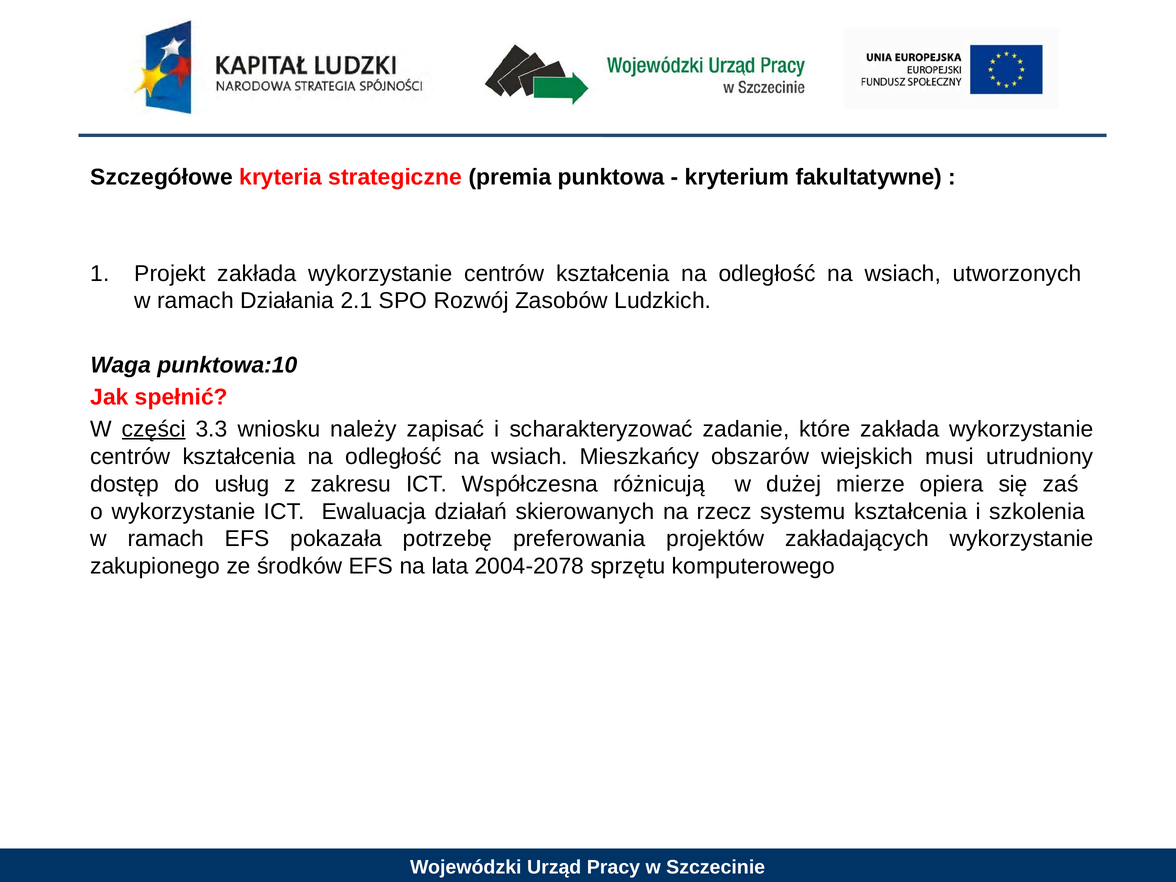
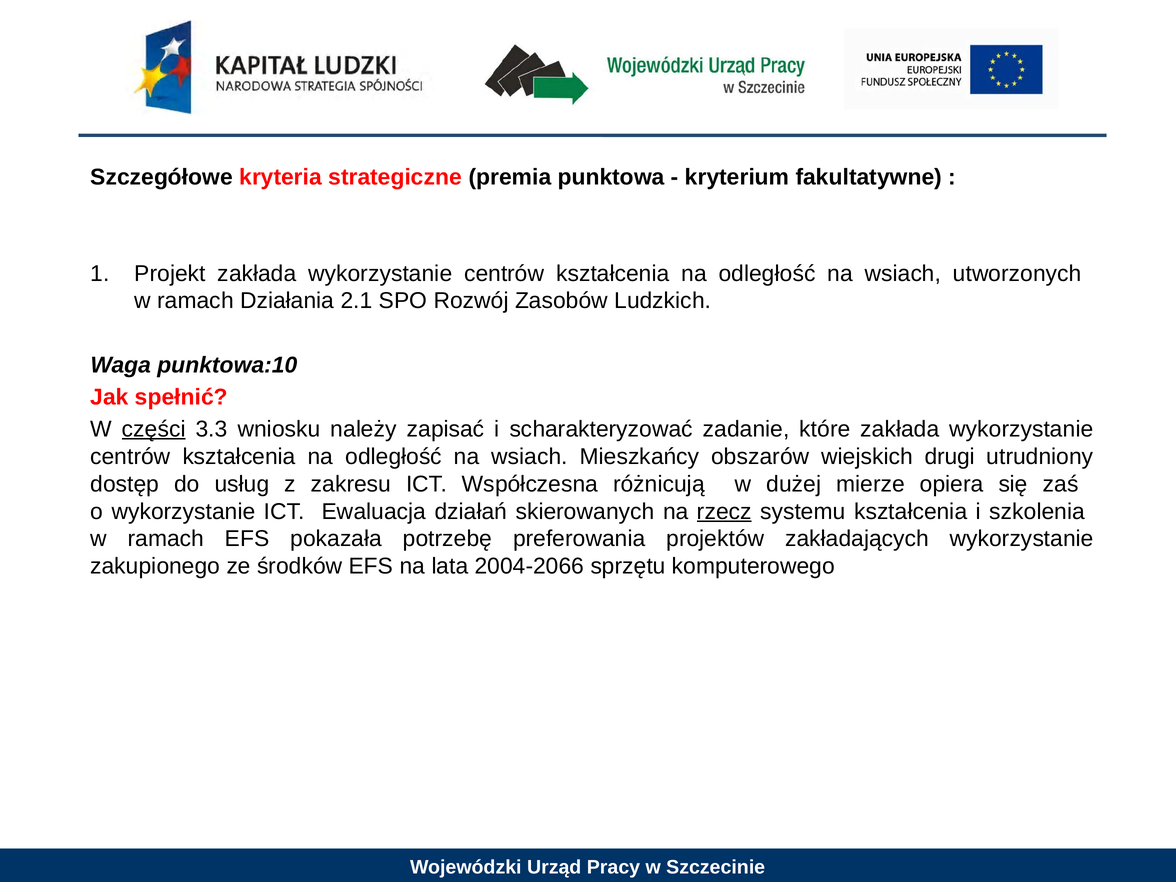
musi: musi -> drugi (950, 457)
rzecz underline: none -> present (724, 511)
2004-2078: 2004-2078 -> 2004-2066 (529, 566)
